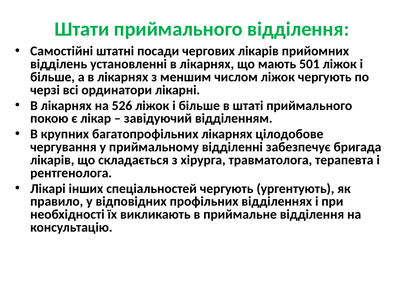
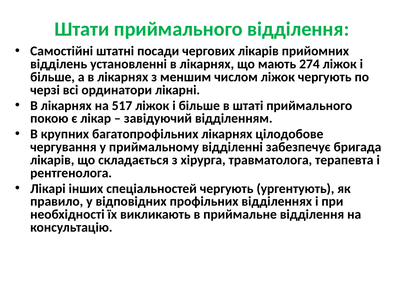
501: 501 -> 274 (309, 64)
526: 526 -> 517 (122, 106)
